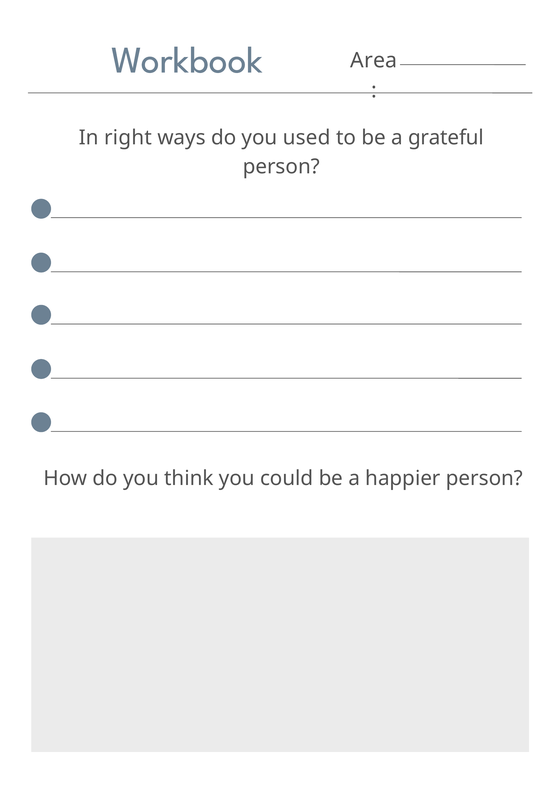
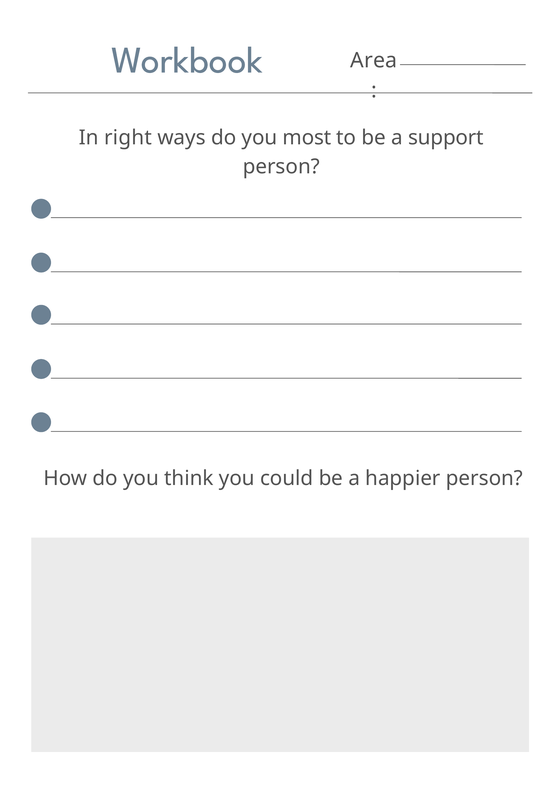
used: used -> most (307, 138)
grateful: grateful -> support (446, 138)
